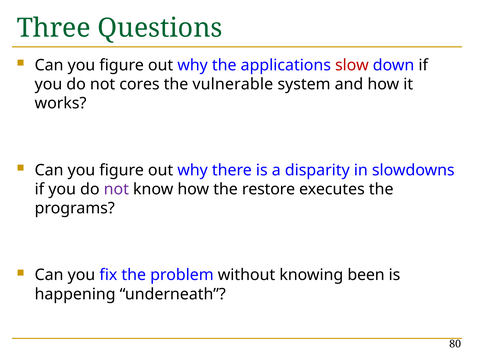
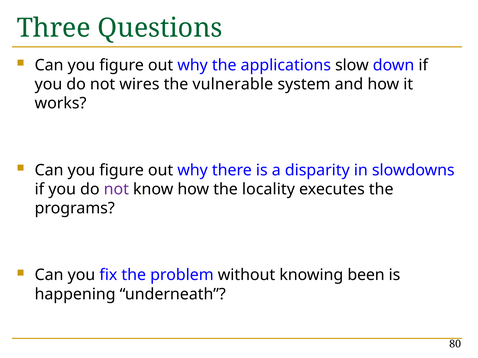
slow colour: red -> black (352, 65)
cores: cores -> wires (139, 84)
restore: restore -> locality (268, 189)
